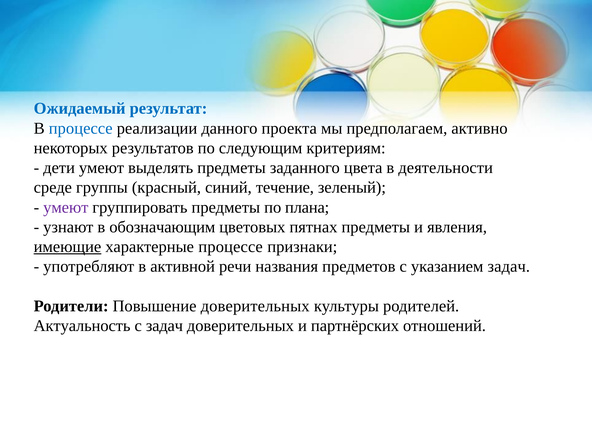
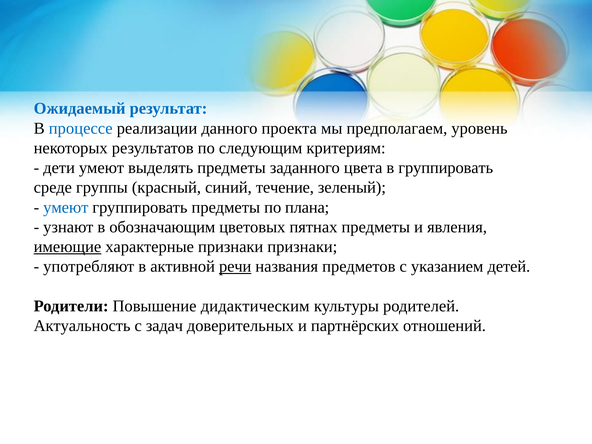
активно: активно -> уровень (479, 128)
в деятельности: деятельности -> группировать (446, 168)
умеют colour: purple -> blue (66, 207)
характерные процессе: процессе -> признаки (231, 247)
речи underline: none -> present (235, 266)
указанием задач: задач -> детей (509, 266)
Повышение доверительных: доверительных -> дидактическим (255, 306)
